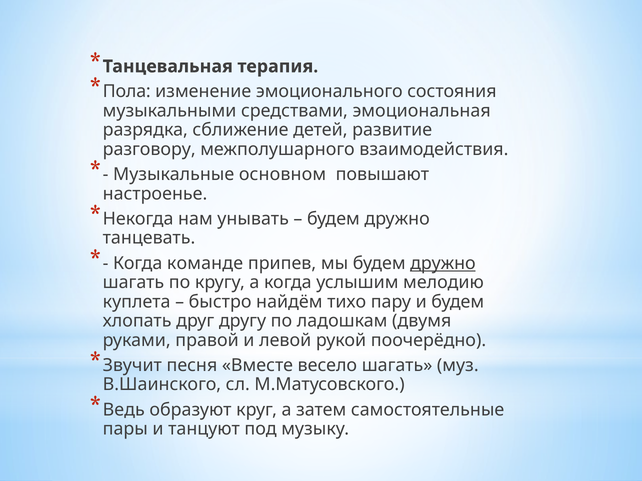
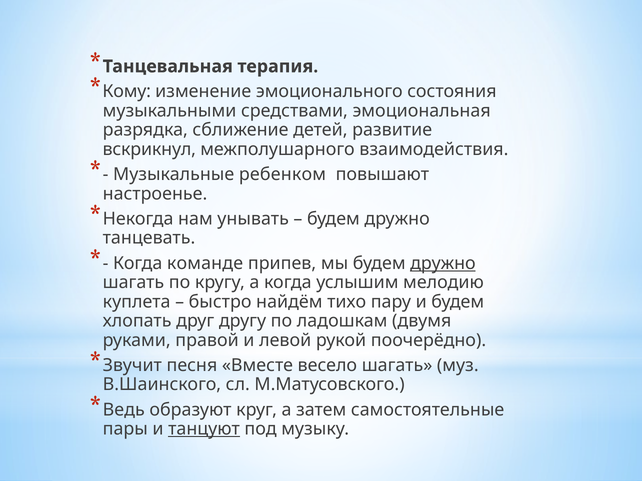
Пола: Пола -> Кому (127, 92)
разговору: разговору -> вскрикнул (149, 149)
основном: основном -> ребенком (282, 175)
танцуют underline: none -> present (204, 429)
